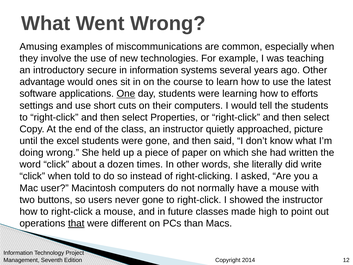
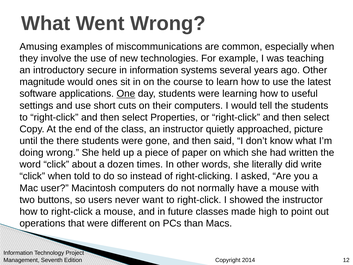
advantage: advantage -> magnitude (42, 82)
efforts: efforts -> useful (305, 94)
excel: excel -> there (68, 141)
never gone: gone -> want (153, 200)
that underline: present -> none (76, 223)
